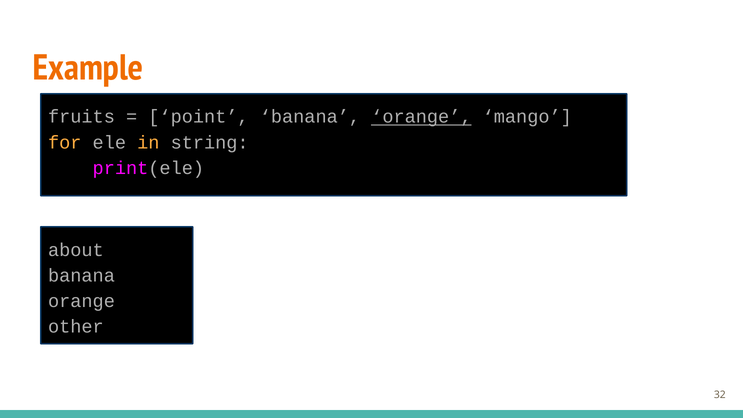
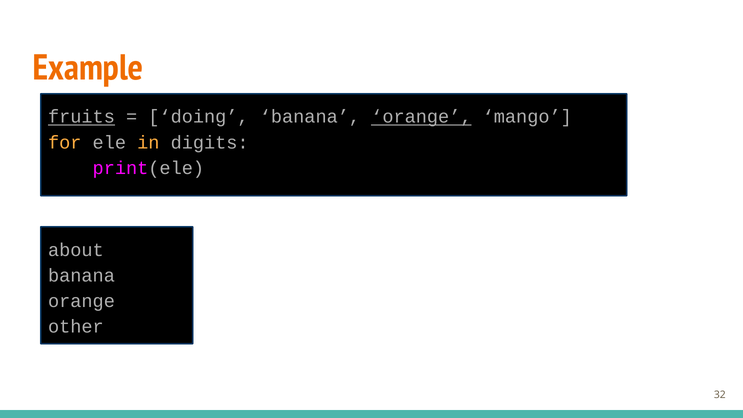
fruits underline: none -> present (81, 117)
point: point -> doing (198, 117)
string: string -> digits (210, 142)
